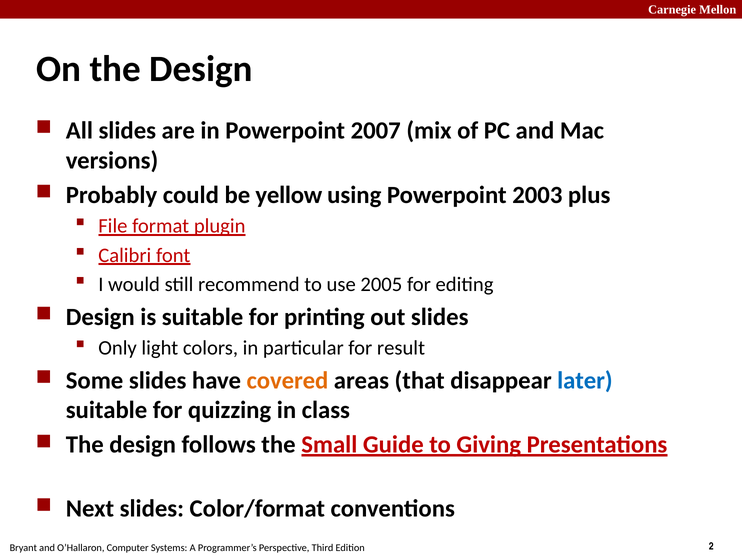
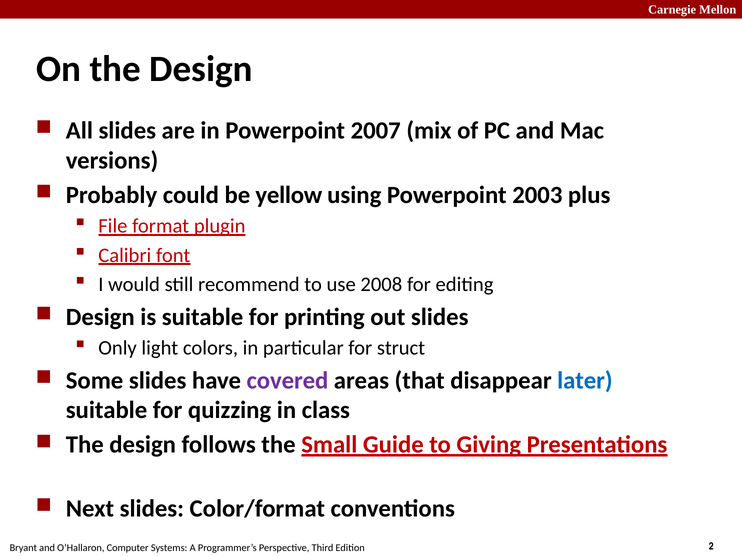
2005: 2005 -> 2008 (381, 285)
result: result -> struct (401, 348)
covered colour: orange -> purple (287, 381)
